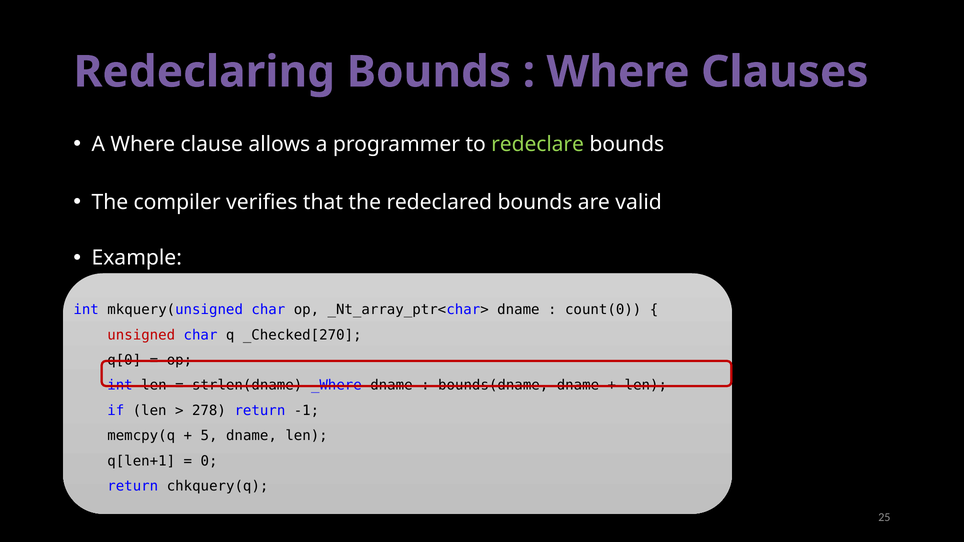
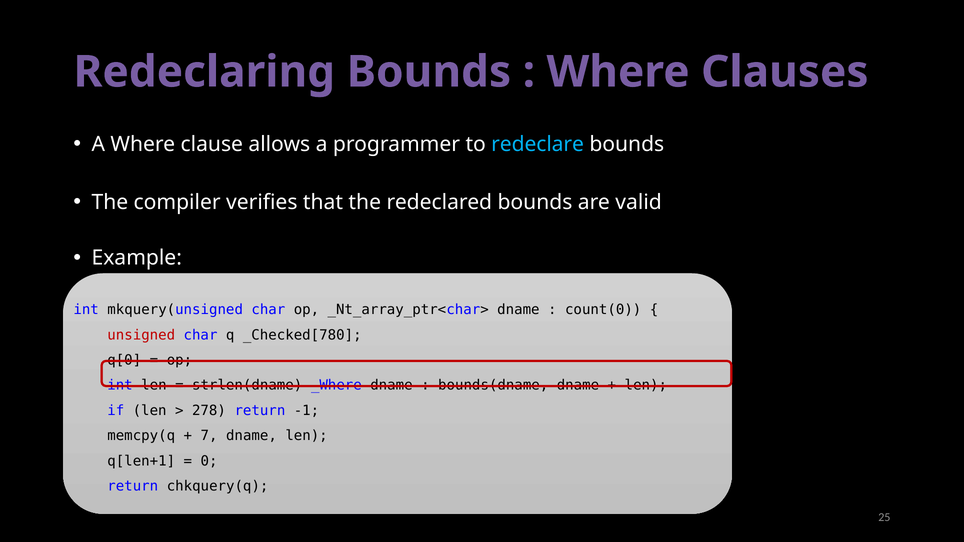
redeclare colour: light green -> light blue (538, 144)
_Checked[270: _Checked[270 -> _Checked[780 (302, 335)
5: 5 -> 7 (209, 436)
